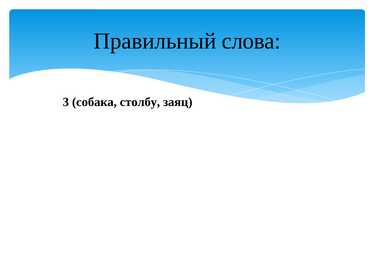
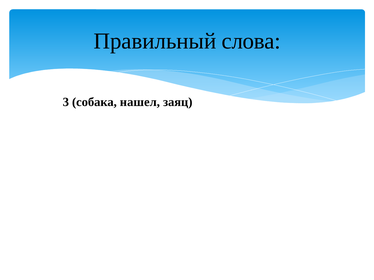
столбу: столбу -> нашел (140, 102)
